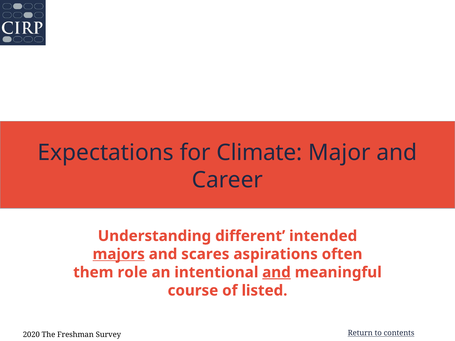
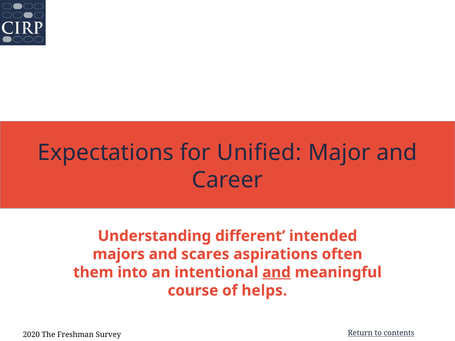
Climate: Climate -> Unified (259, 153)
majors underline: present -> none (119, 254)
role: role -> into (133, 273)
listed: listed -> helps (264, 291)
